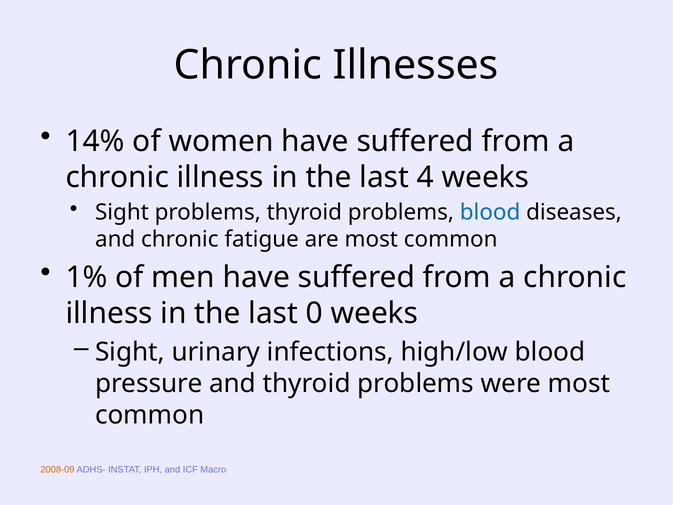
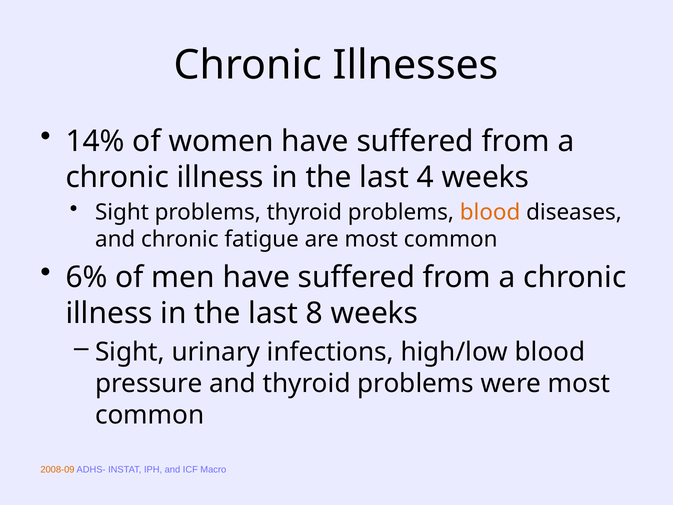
blood colour: blue -> orange (490, 212)
1%: 1% -> 6% (87, 277)
0: 0 -> 8 (314, 313)
